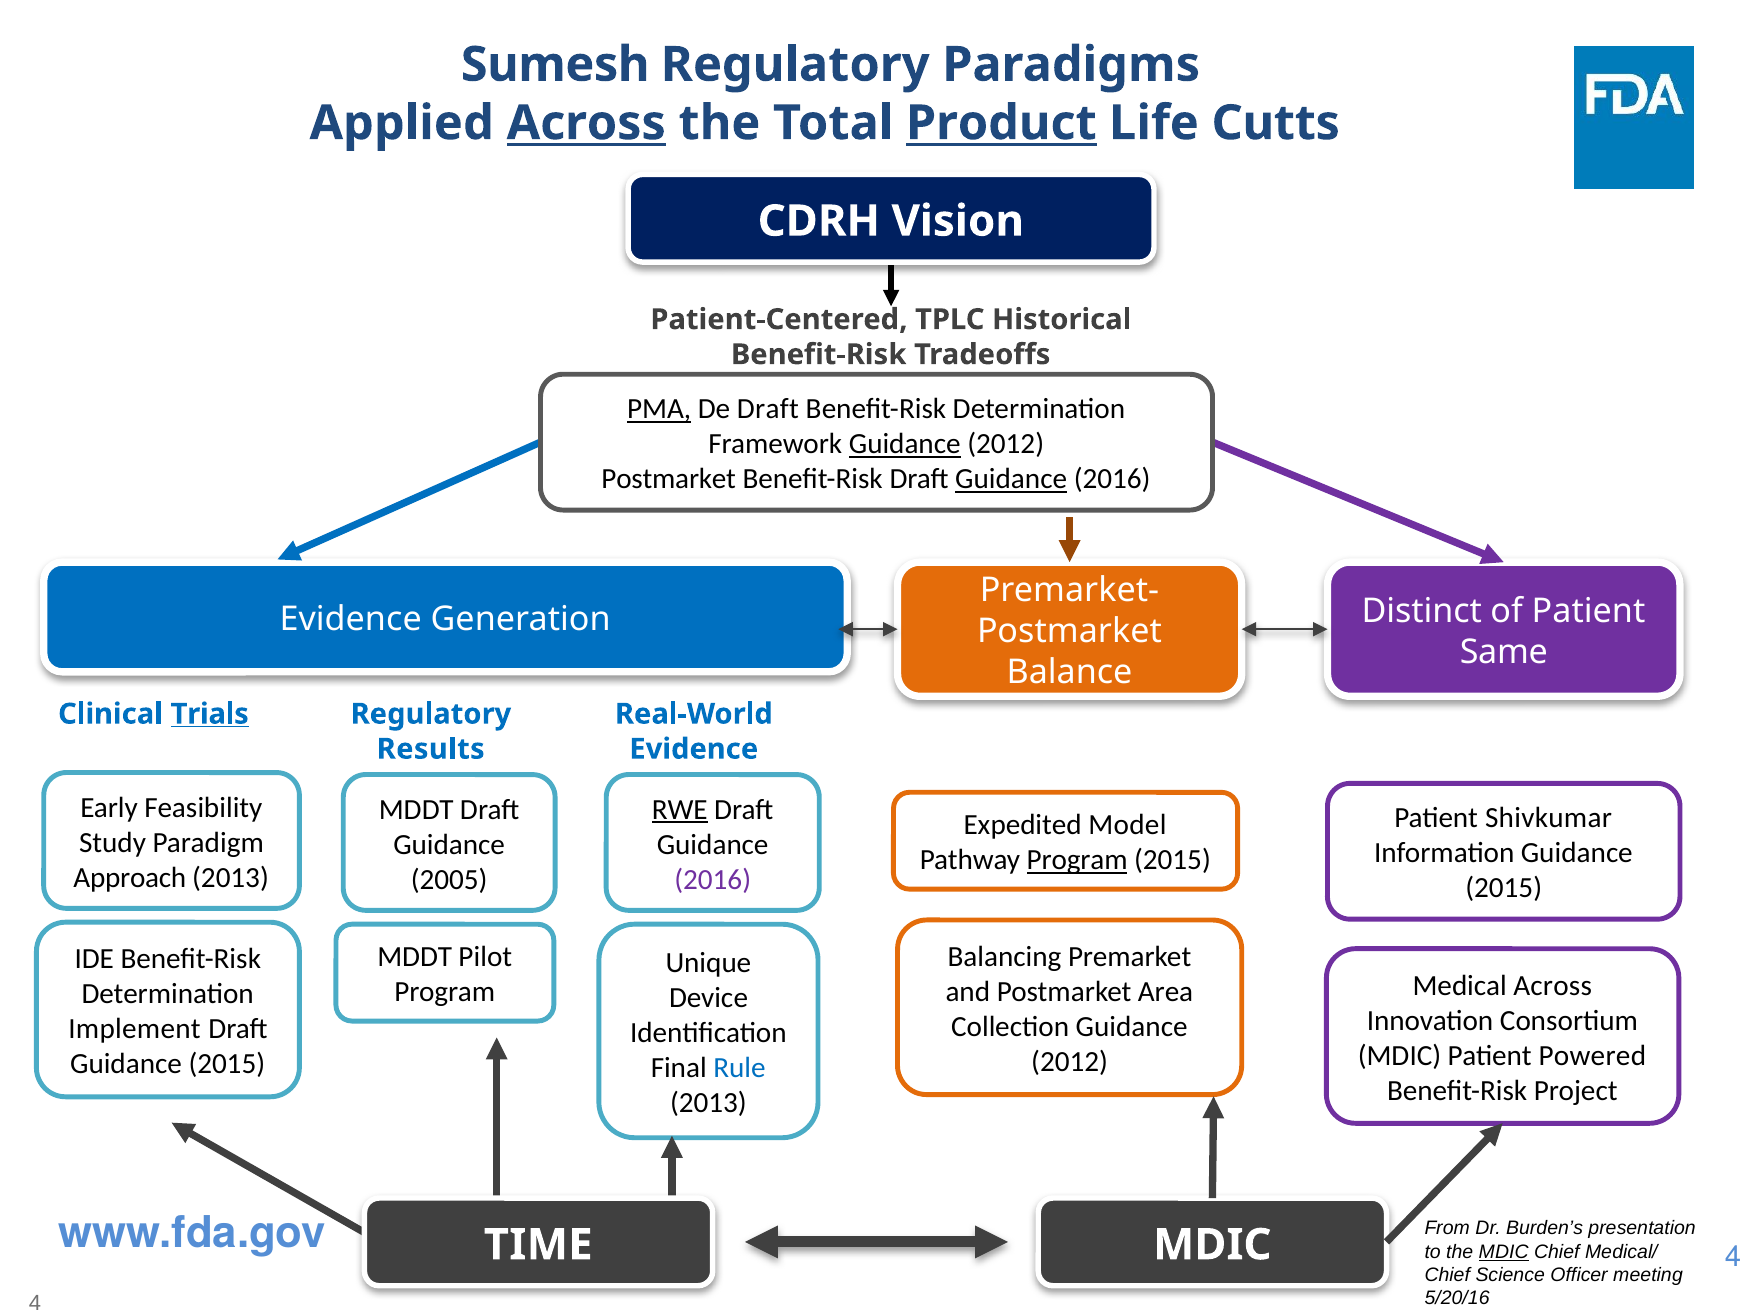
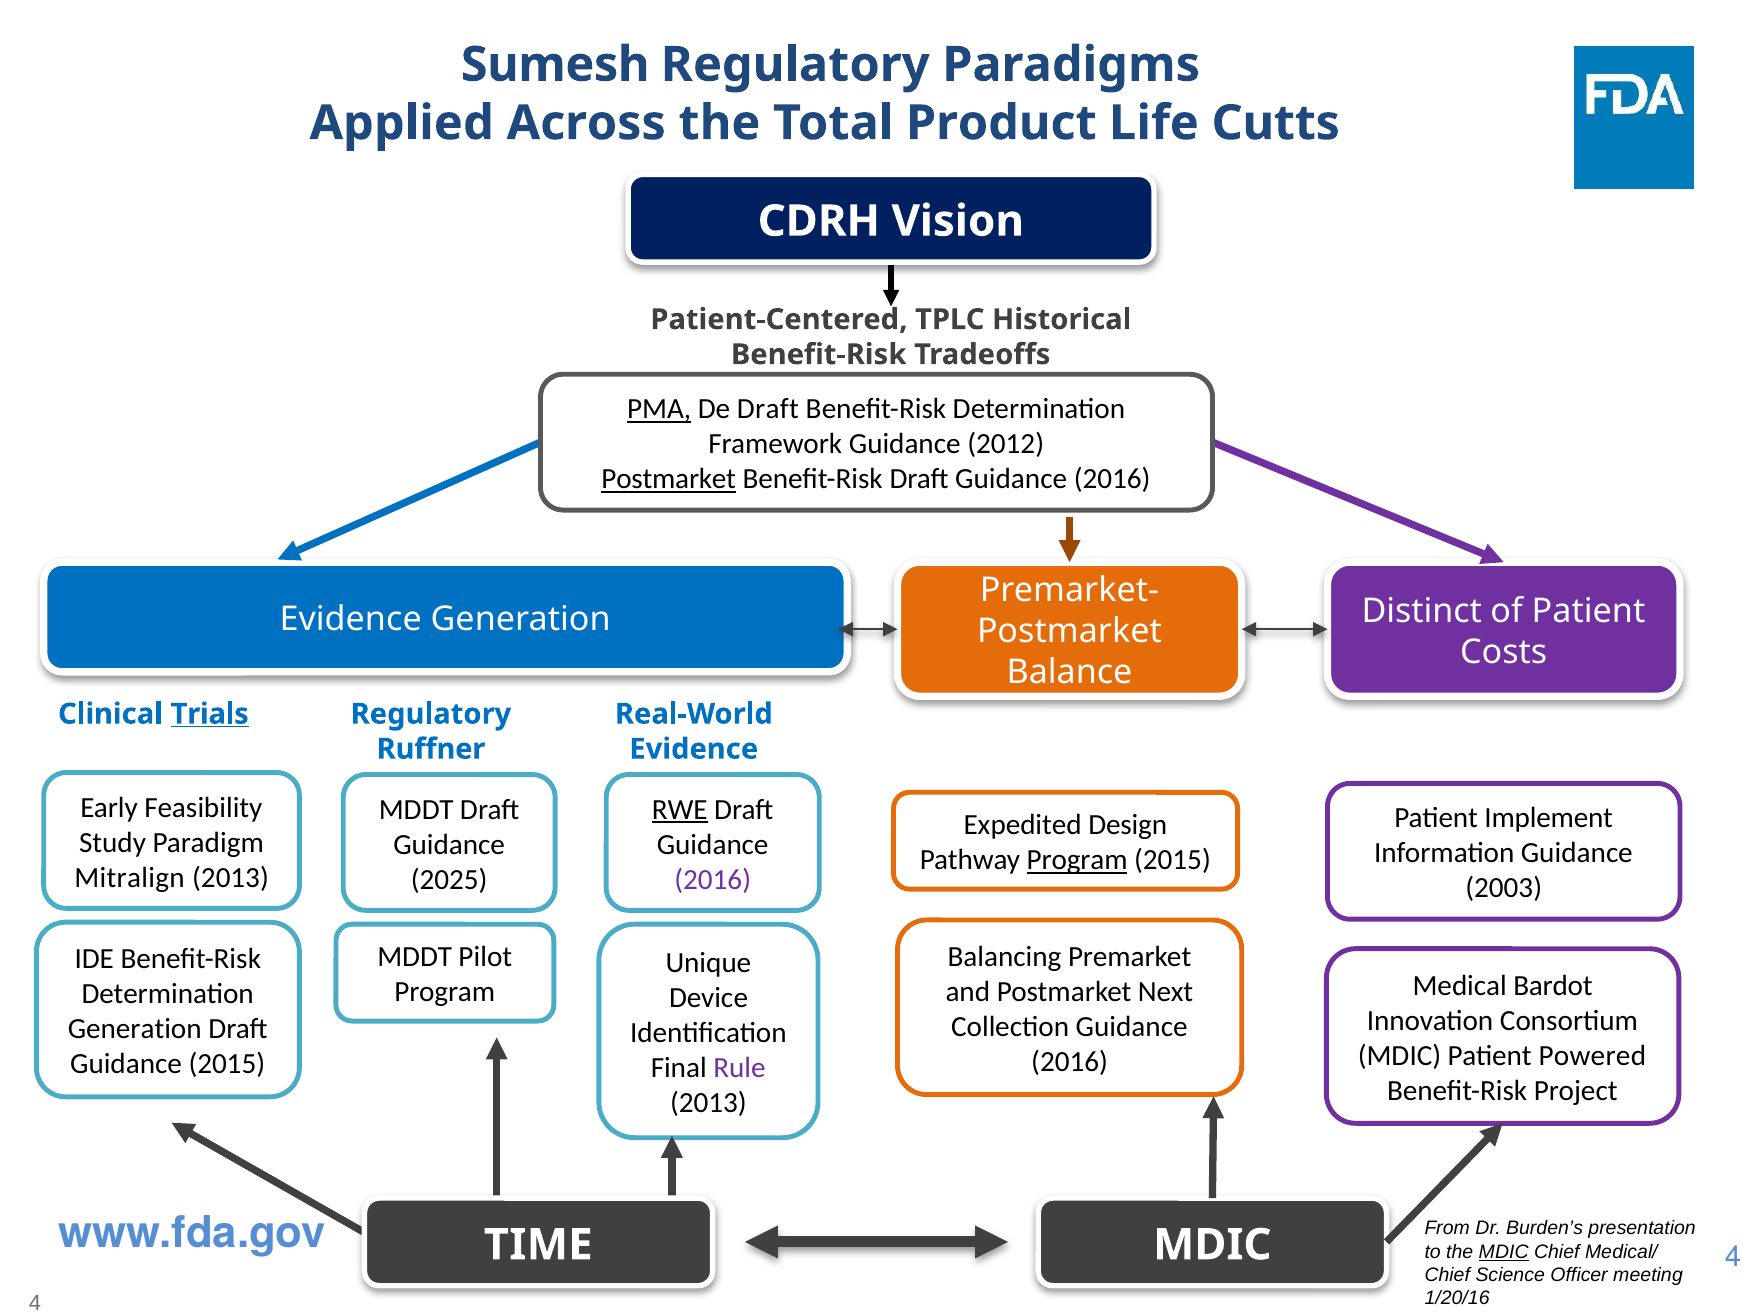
Across underline: present -> none (586, 123)
Product underline: present -> none (1001, 123)
Guidance underline: present -> none (905, 444)
Postmarket underline: none -> present (669, 479)
Guidance underline: present -> none (1011, 479)
Same: Same -> Costs (1504, 652)
Results: Results -> Ruffner (431, 749)
Shivkumar: Shivkumar -> Implement (1549, 818)
Model: Model -> Design (1128, 825)
Approach: Approach -> Mitralign (130, 877)
2005: 2005 -> 2025 (449, 879)
2015: 2015 -> 2003 (1504, 888)
Medical Across: Across -> Bardot (1553, 985)
Area: Area -> Next (1166, 992)
Implement: Implement -> Generation (135, 1029)
2012: 2012 -> 2016 (1070, 1062)
Rule colour: blue -> purple (739, 1068)
5/20/16: 5/20/16 -> 1/20/16 (1457, 1298)
